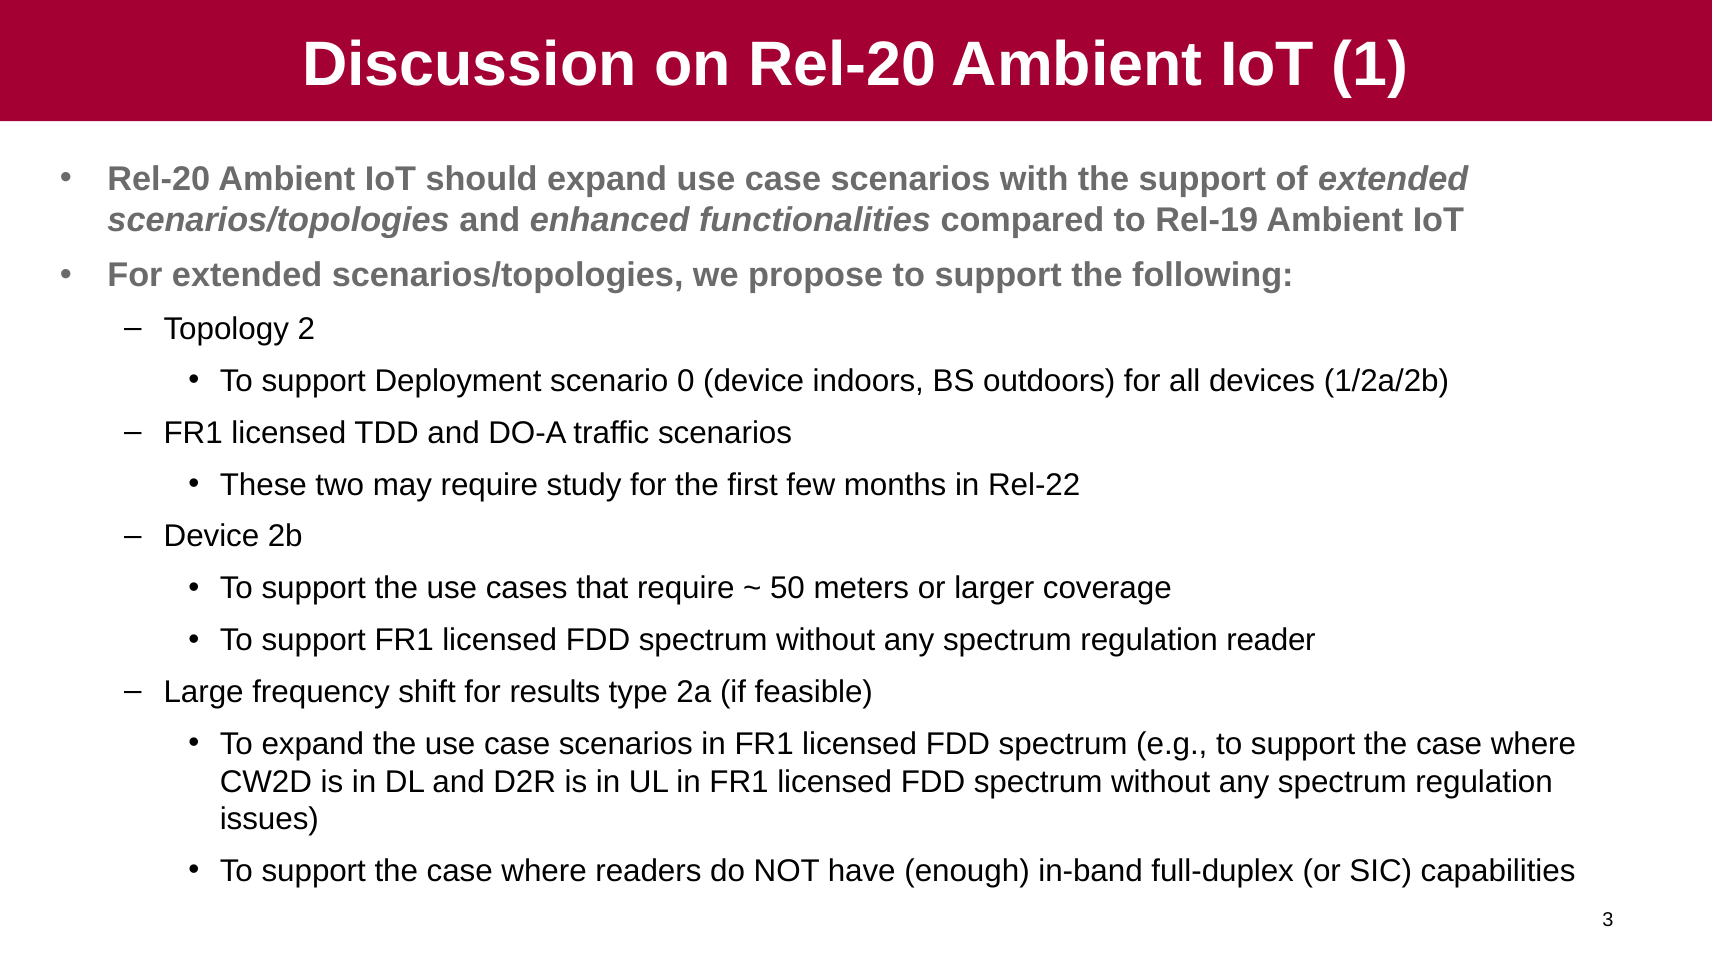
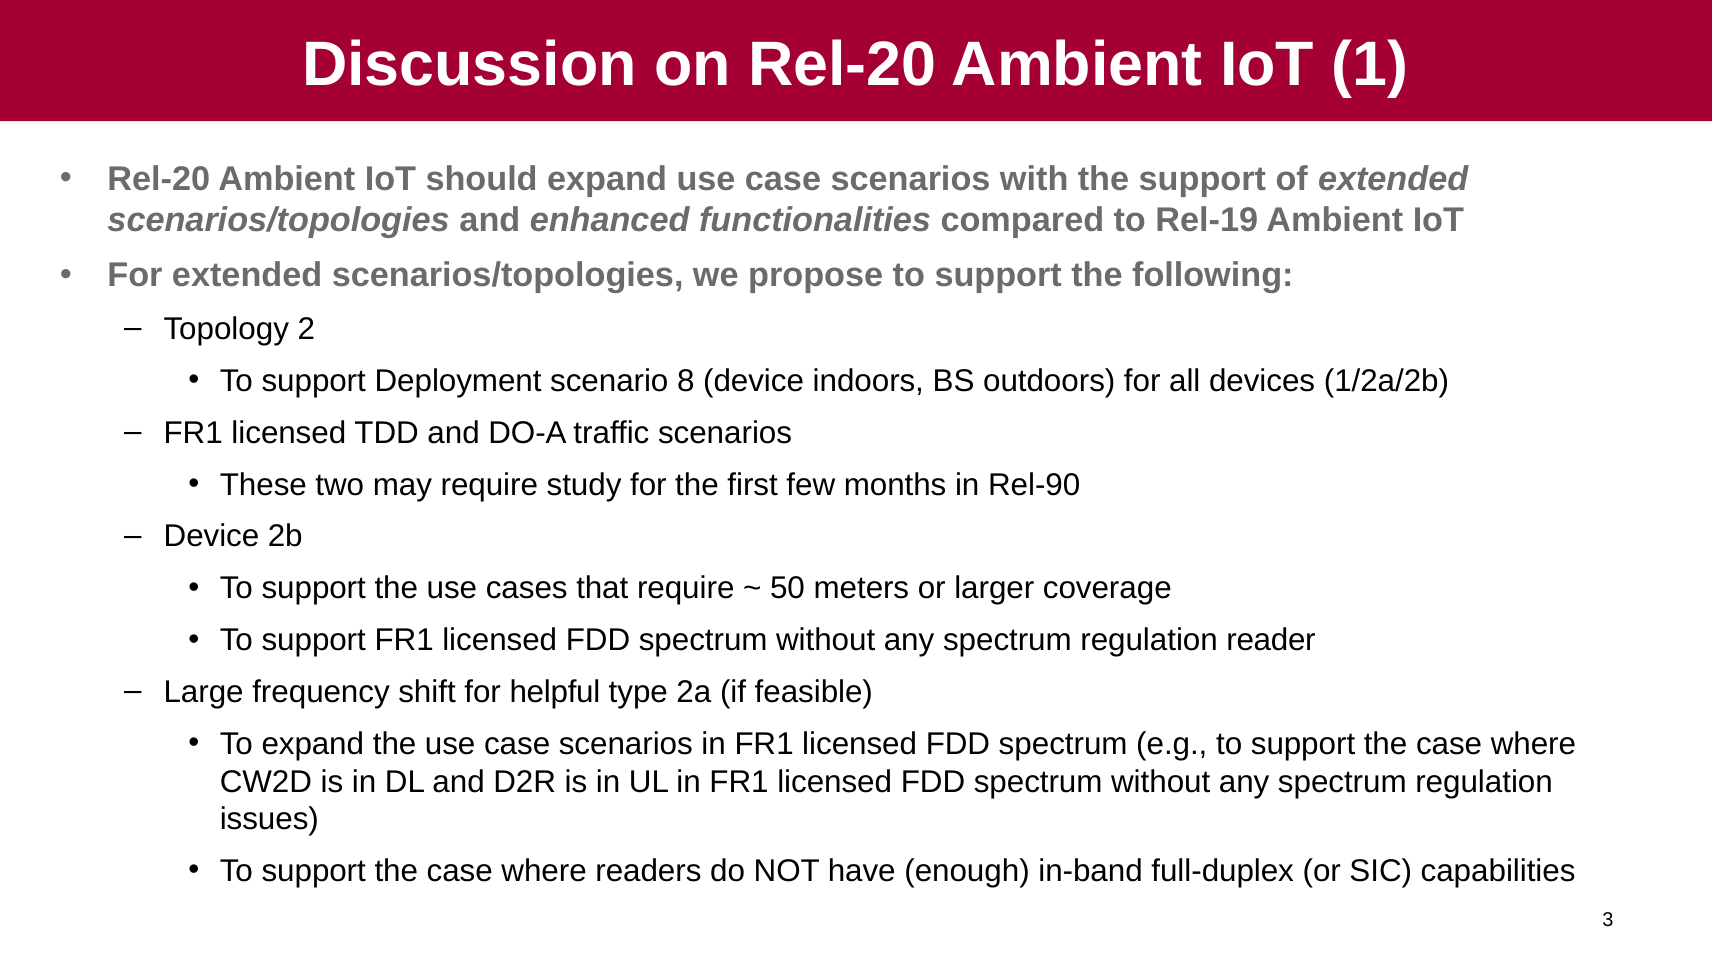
0: 0 -> 8 (686, 381)
Rel-22: Rel-22 -> Rel-90 (1034, 485)
results: results -> helpful (555, 692)
